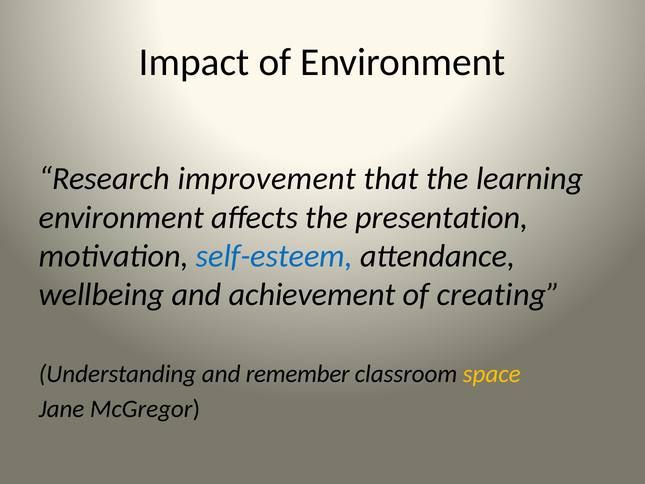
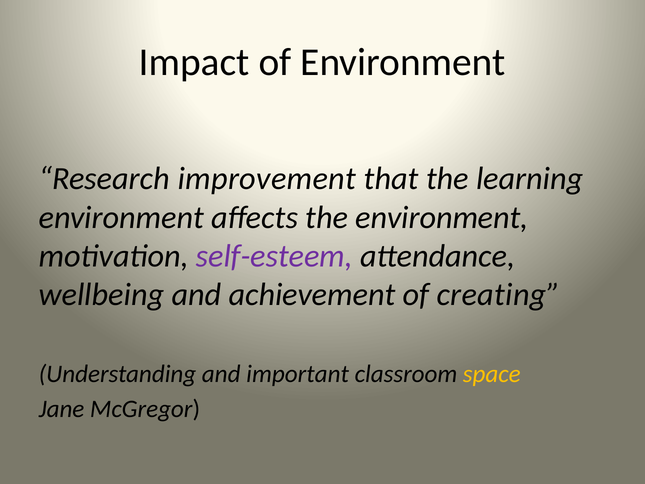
the presentation: presentation -> environment (442, 217)
self-esteem colour: blue -> purple (274, 256)
remember: remember -> important (298, 374)
